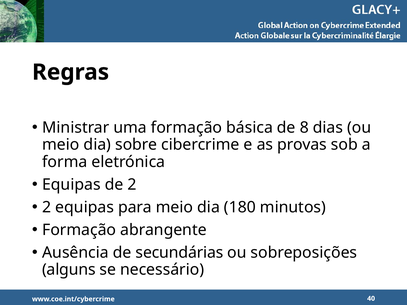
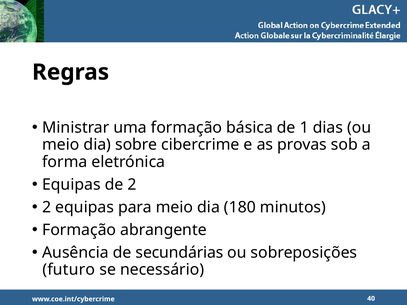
8: 8 -> 1 (304, 128)
alguns: alguns -> futuro (69, 270)
